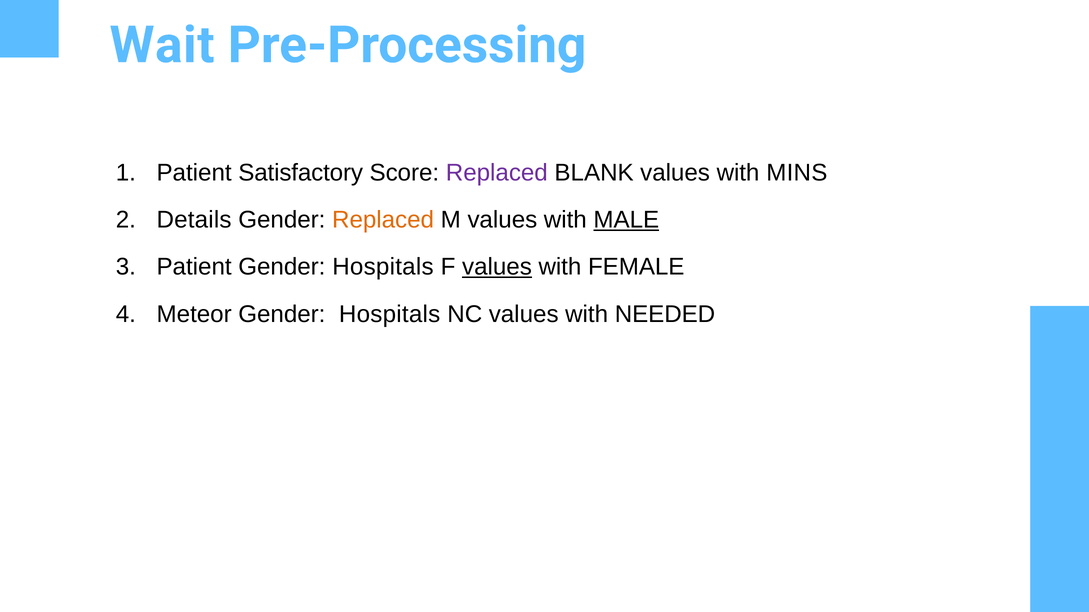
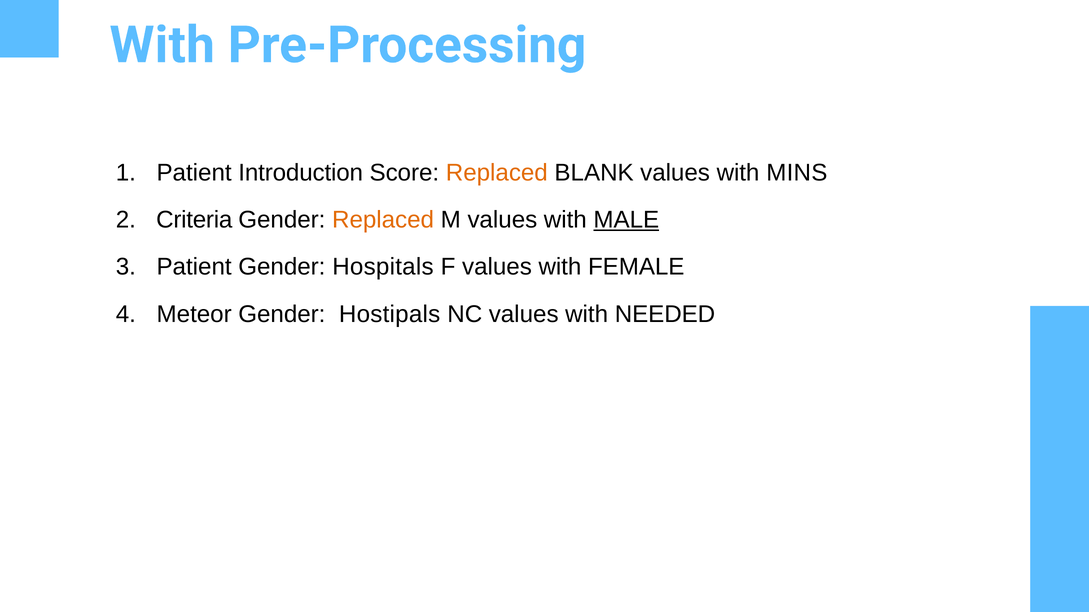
Wait: Wait -> With (162, 45)
Satisfactory: Satisfactory -> Introduction (301, 173)
Replaced colour: purple -> orange (497, 173)
Details: Details -> Criteria (194, 220)
values underline: present -> none (497, 267)
Hospitals: Hospitals -> Hostipals (390, 314)
